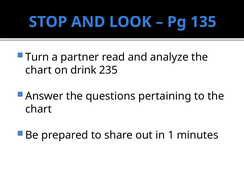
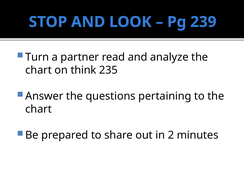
135: 135 -> 239 (203, 22)
drink: drink -> think (83, 70)
1: 1 -> 2 (171, 135)
